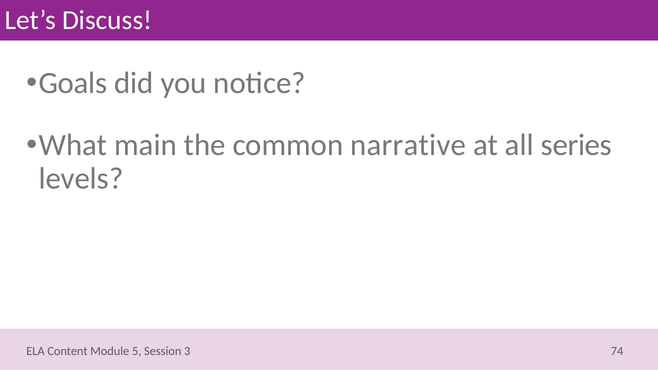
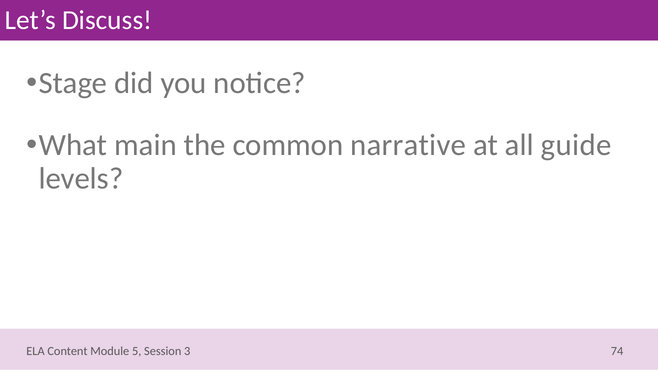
Goals: Goals -> Stage (73, 83)
series: series -> guide (576, 145)
